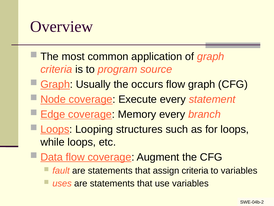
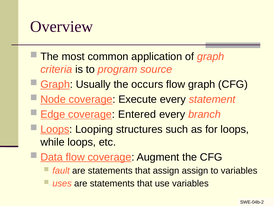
Memory: Memory -> Entered (137, 114)
assign criteria: criteria -> assign (195, 170)
